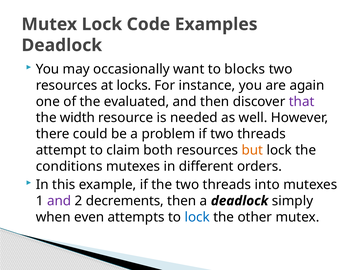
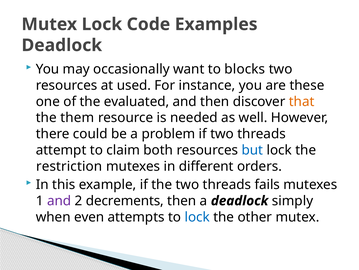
locks: locks -> used (134, 85)
again: again -> these (307, 85)
that colour: purple -> orange (302, 101)
width: width -> them (77, 117)
but colour: orange -> blue (252, 150)
conditions: conditions -> restriction (69, 166)
into: into -> fails (267, 184)
